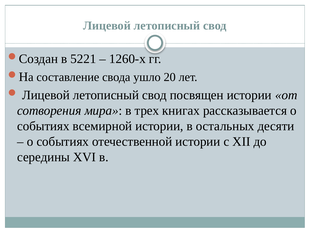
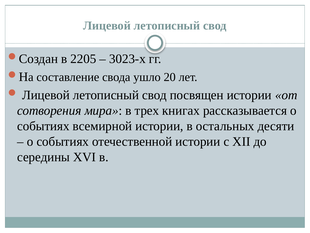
5221: 5221 -> 2205 (83, 59)
1260-х: 1260-х -> 3023-х (127, 59)
